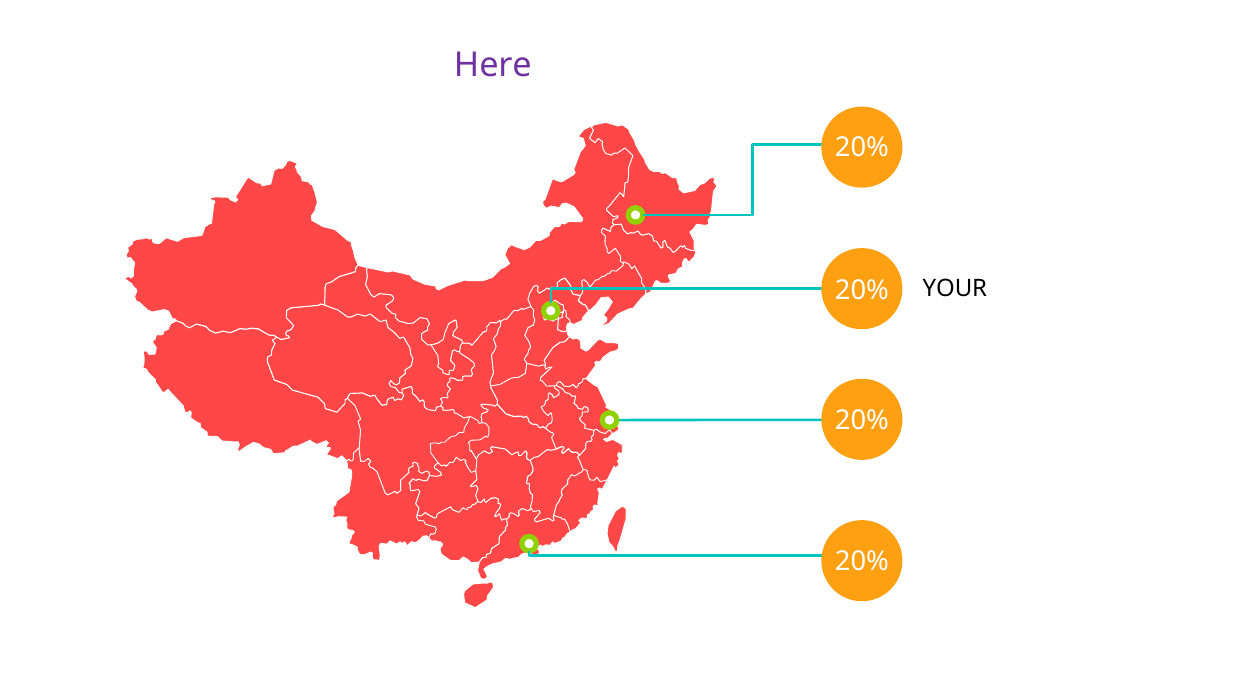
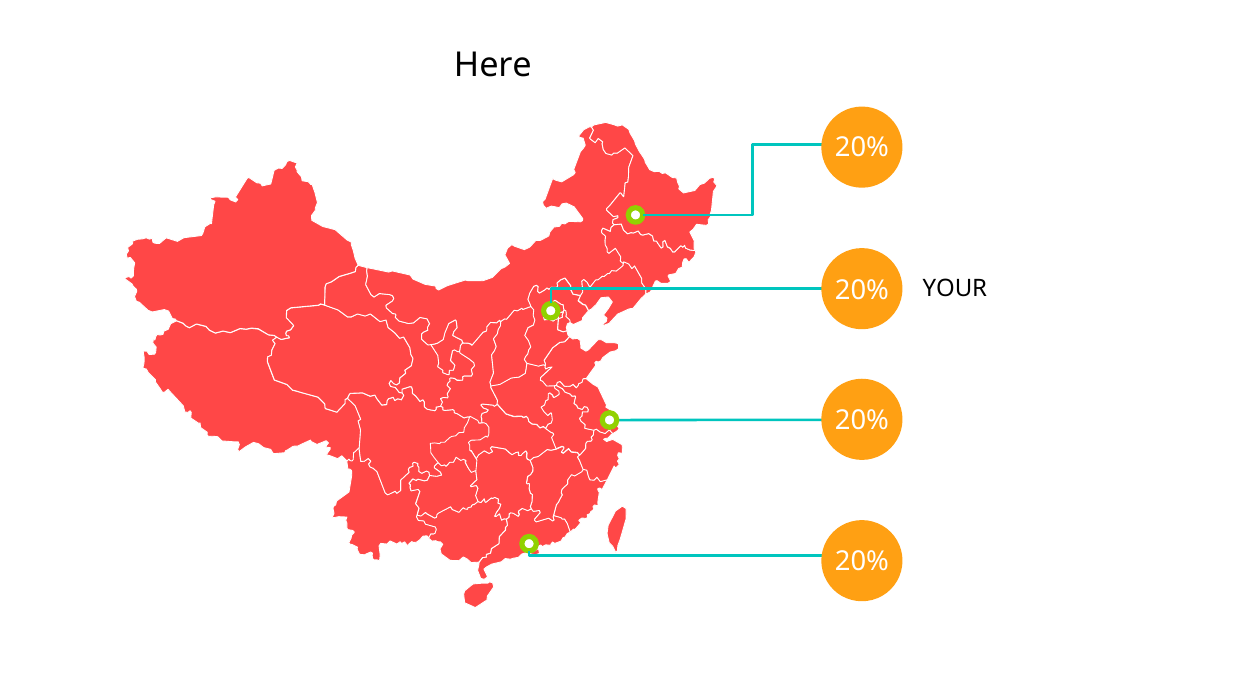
Here colour: purple -> black (493, 65)
